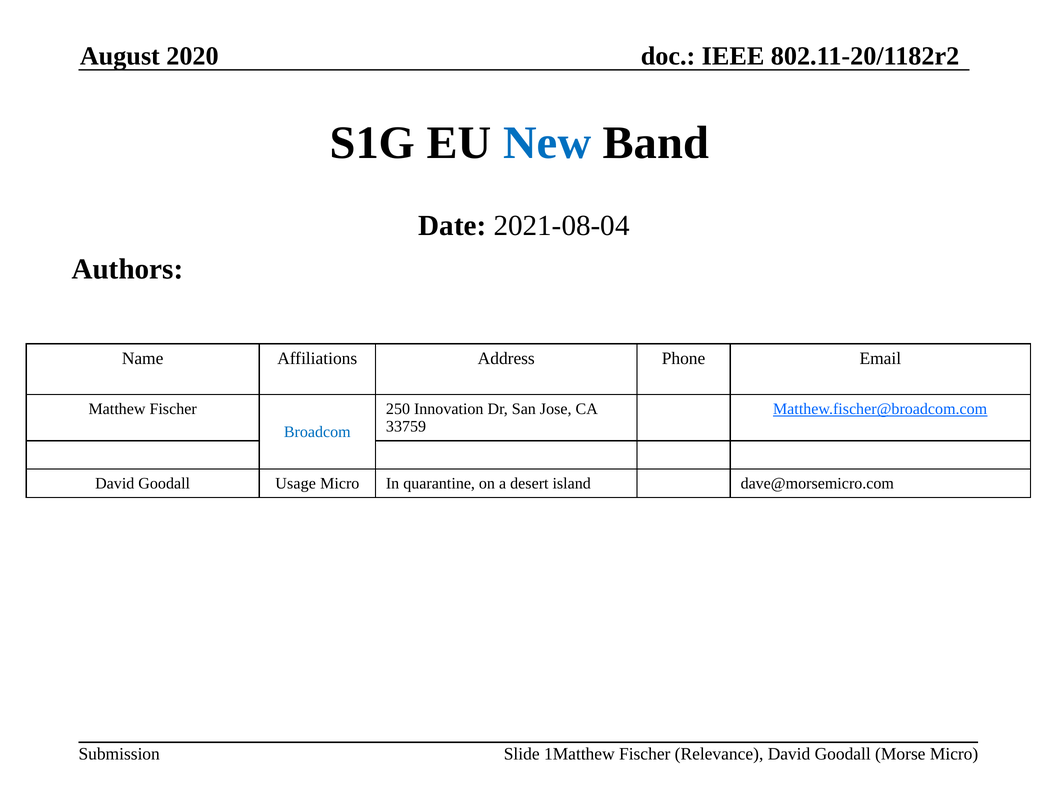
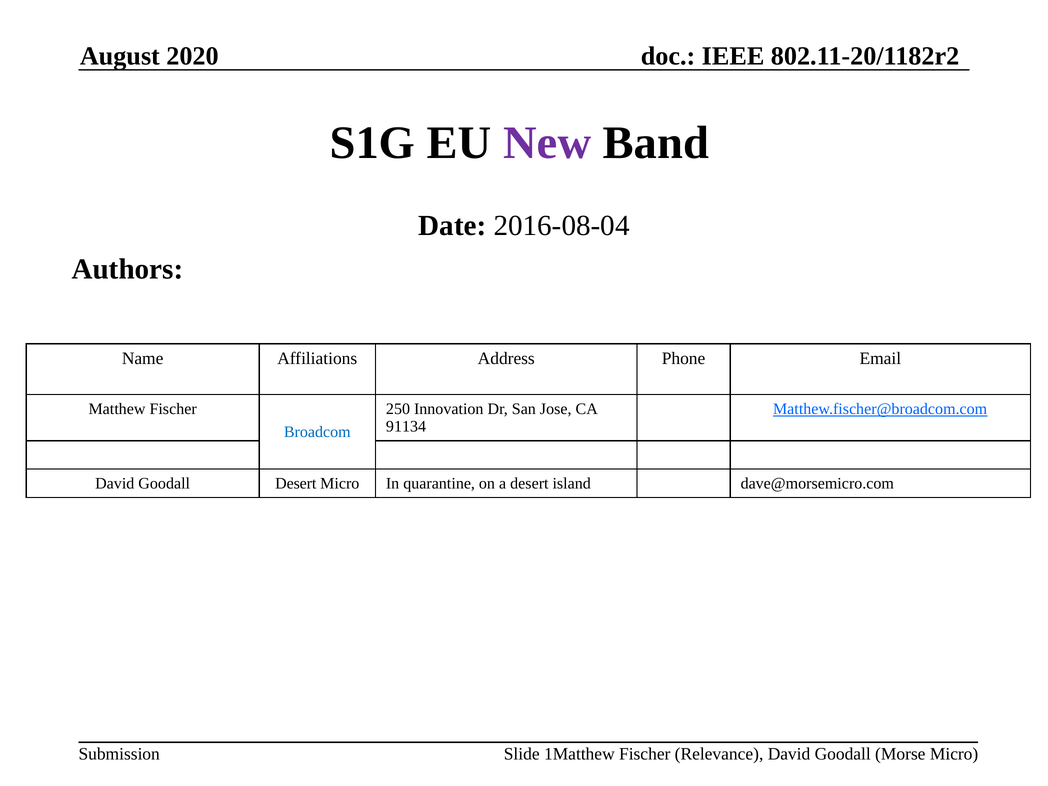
New colour: blue -> purple (547, 143)
2021-08-04: 2021-08-04 -> 2016-08-04 (562, 226)
33759: 33759 -> 91134 (406, 427)
Goodall Usage: Usage -> Desert (296, 483)
